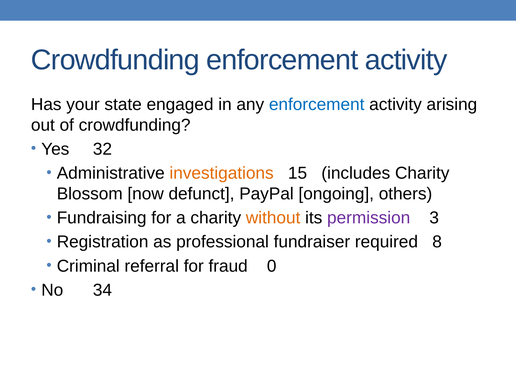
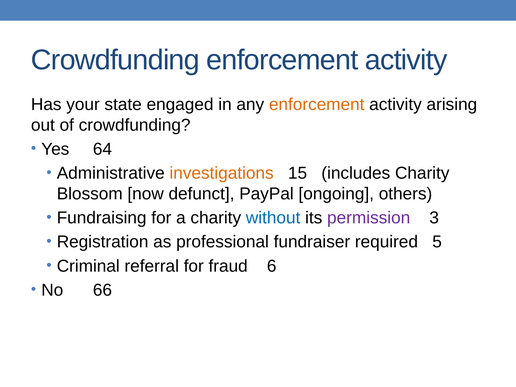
enforcement colour: blue -> orange (317, 104)
32: 32 -> 64 (102, 149)
without colour: orange -> blue (273, 218)
8: 8 -> 5 (437, 242)
0: 0 -> 6 (272, 266)
34: 34 -> 66 (102, 290)
